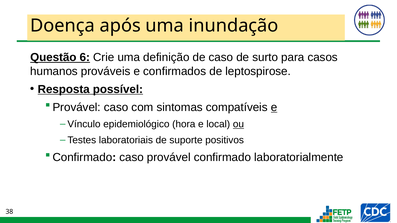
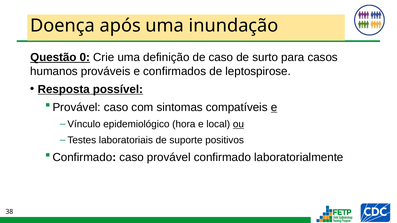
6: 6 -> 0 (85, 57)
